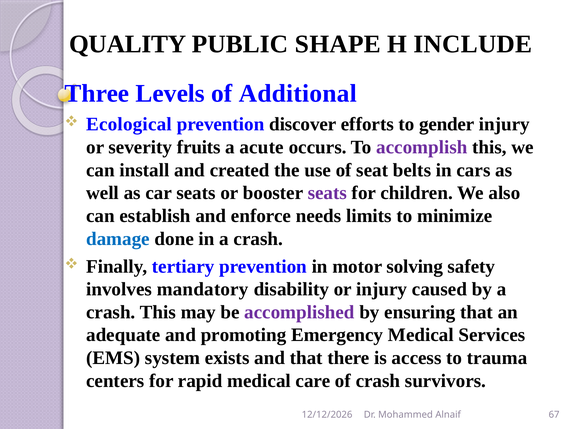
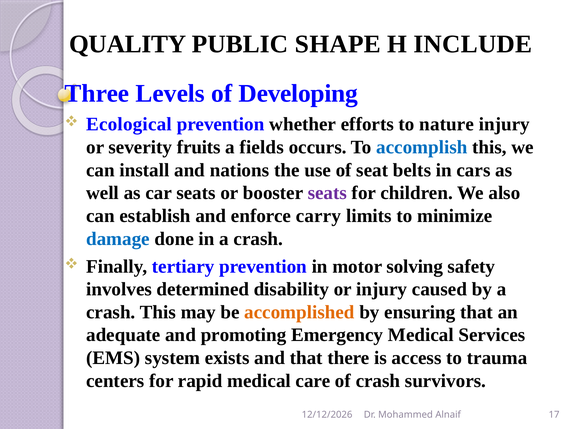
Additional: Additional -> Developing (298, 93)
discover: discover -> whether (303, 125)
gender: gender -> nature (447, 125)
acute: acute -> fields (262, 147)
accomplish colour: purple -> blue (422, 147)
created: created -> nations (240, 170)
needs: needs -> carry (318, 216)
mandatory: mandatory -> determined (203, 290)
accomplished colour: purple -> orange (299, 313)
67: 67 -> 17 (554, 416)
